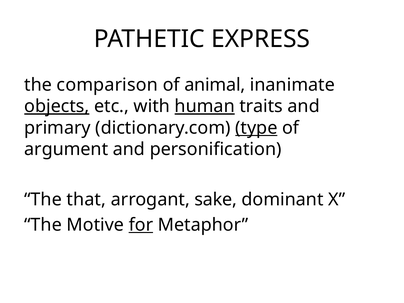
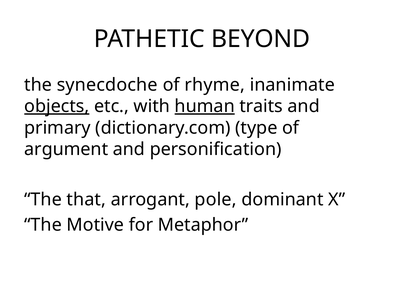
EXPRESS: EXPRESS -> BEYOND (261, 39)
comparison: comparison -> synecdoche (107, 85)
animal: animal -> rhyme (215, 85)
type underline: present -> none (256, 128)
sake: sake -> pole (216, 200)
for underline: present -> none (141, 225)
